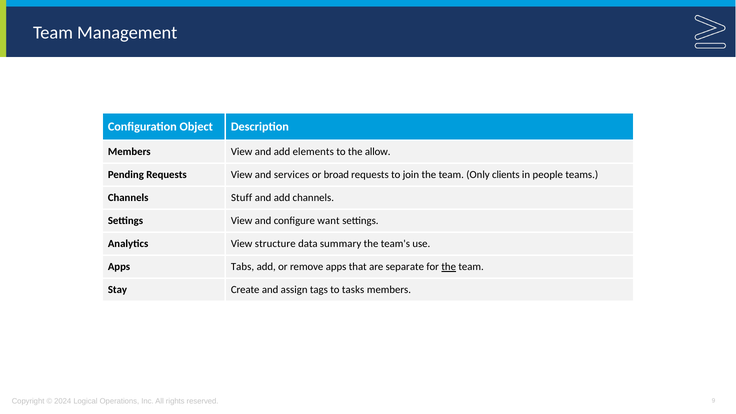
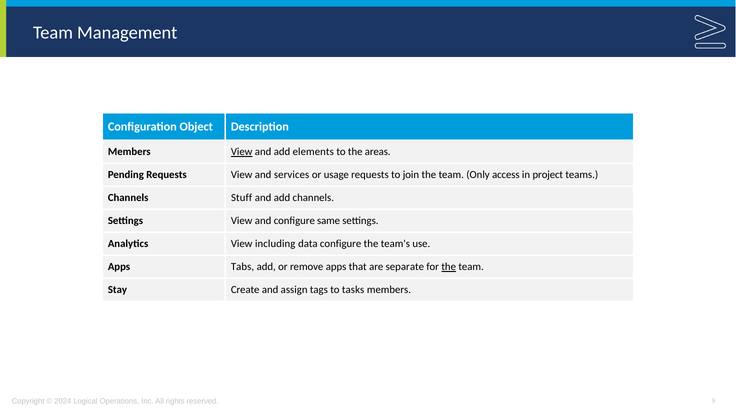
View underline: none -> present (242, 152)
allow: allow -> areas (378, 152)
broad: broad -> usage (336, 175)
clients: clients -> access (506, 175)
people: people -> project (548, 175)
want: want -> same (329, 221)
structure: structure -> including (275, 244)
data summary: summary -> configure (341, 244)
